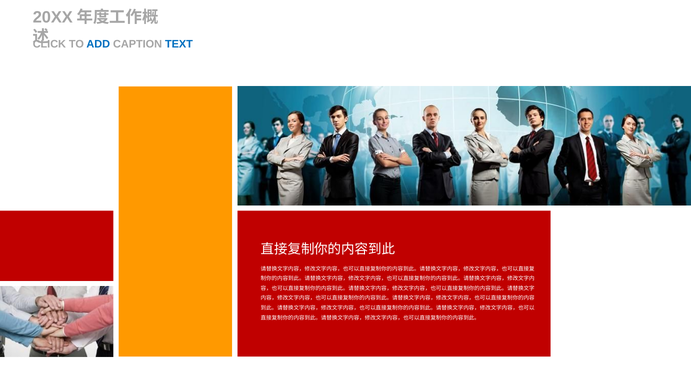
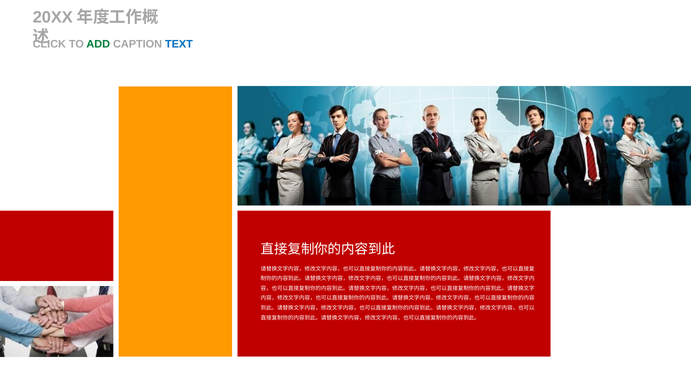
ADD colour: blue -> green (98, 44)
